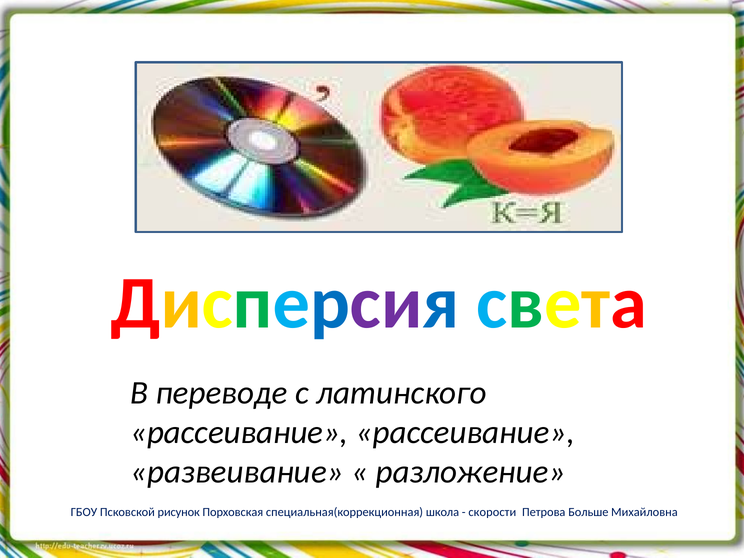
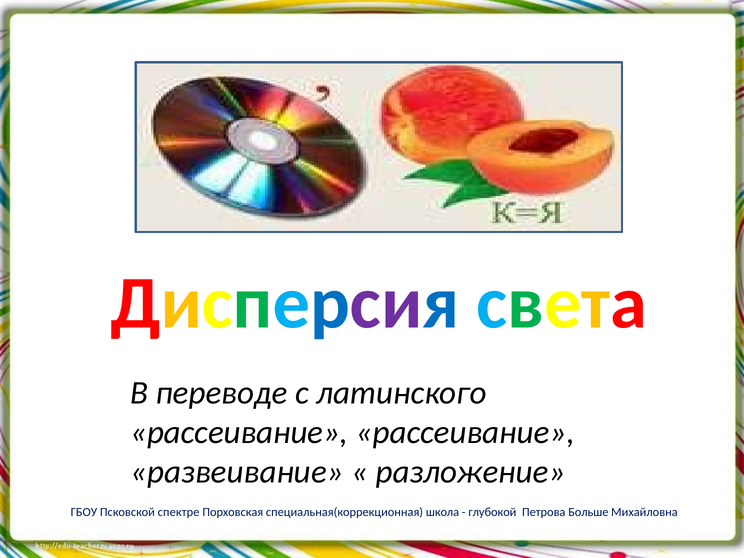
рисунок: рисунок -> спектре (179, 512)
скорости: скорости -> глубокой (492, 512)
